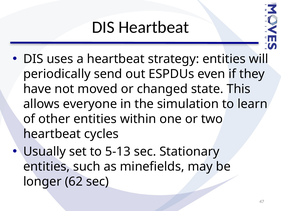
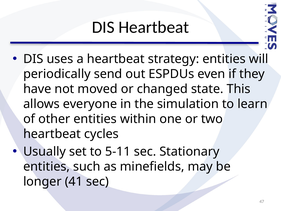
5-13: 5-13 -> 5-11 (118, 151)
62: 62 -> 41 (74, 181)
